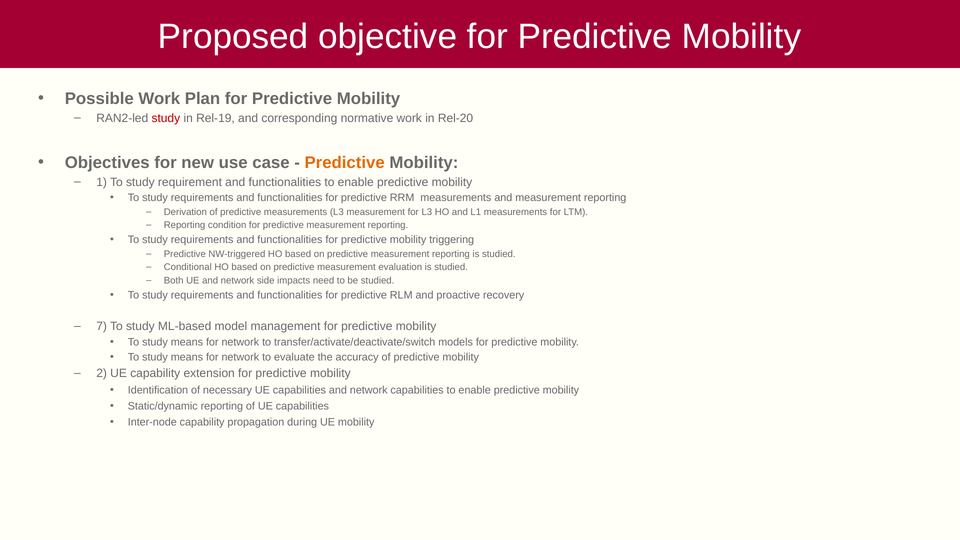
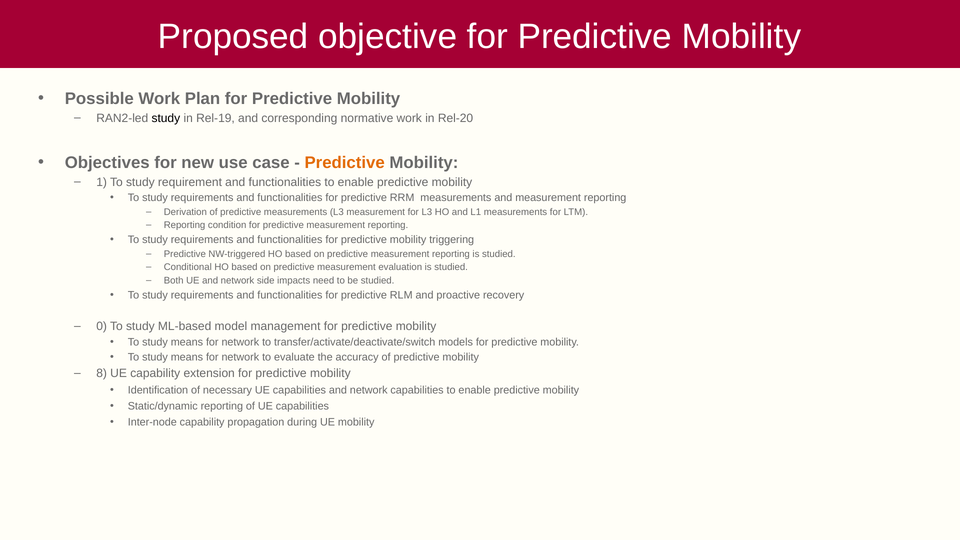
study colour: red -> black (166, 118)
7: 7 -> 0 (102, 327)
2: 2 -> 8 (102, 374)
